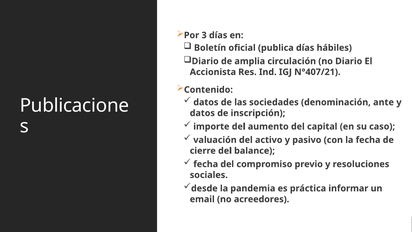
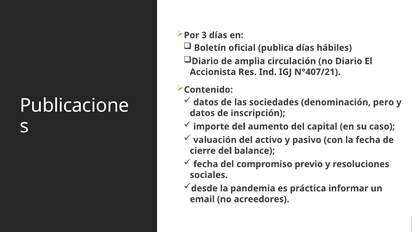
ante: ante -> pero (384, 102)
